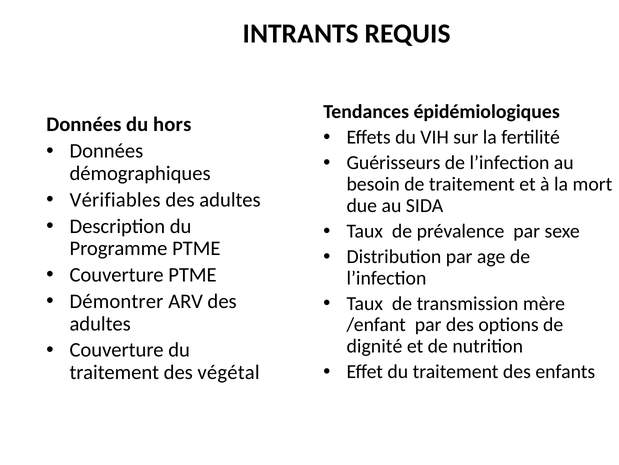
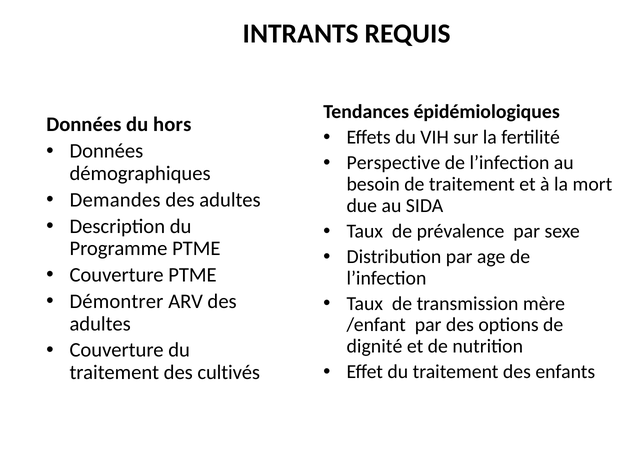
Guérisseurs: Guérisseurs -> Perspective (393, 163)
Vérifiables: Vérifiables -> Demandes (115, 199)
végétal: végétal -> cultivés (229, 372)
